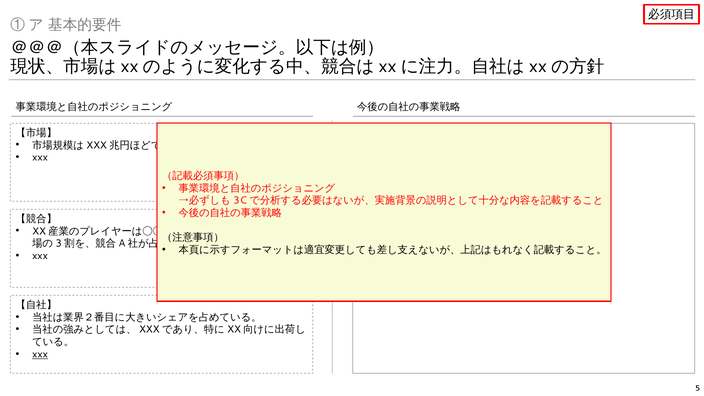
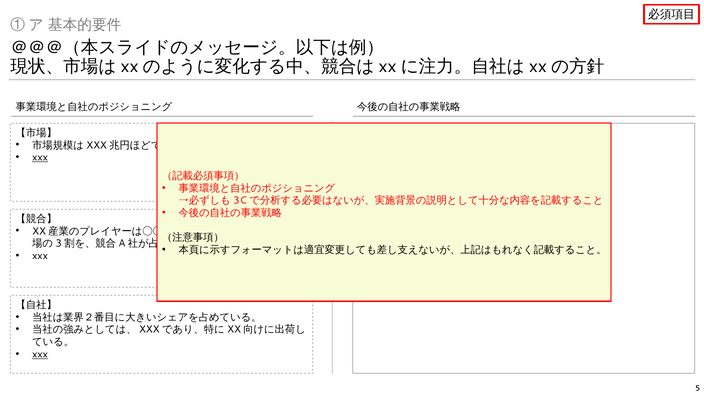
xxx underline: none -> present (40, 157)
